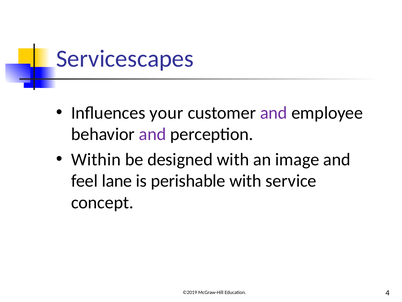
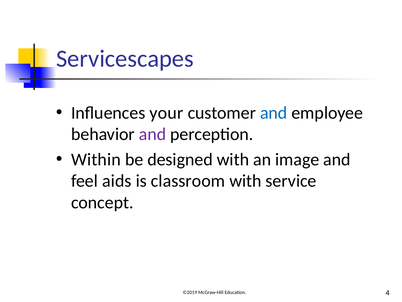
and colour: purple -> blue (274, 113)
lane: lane -> aids (117, 181)
perishable: perishable -> classroom (188, 181)
